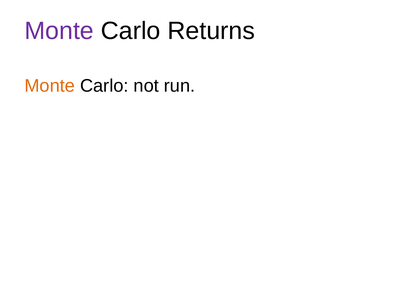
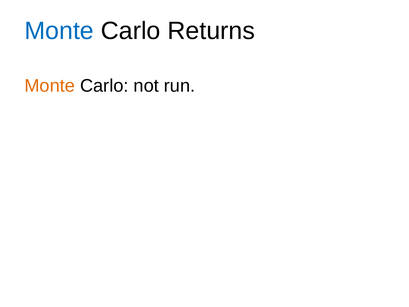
Monte colour: purple -> blue (59, 31)
